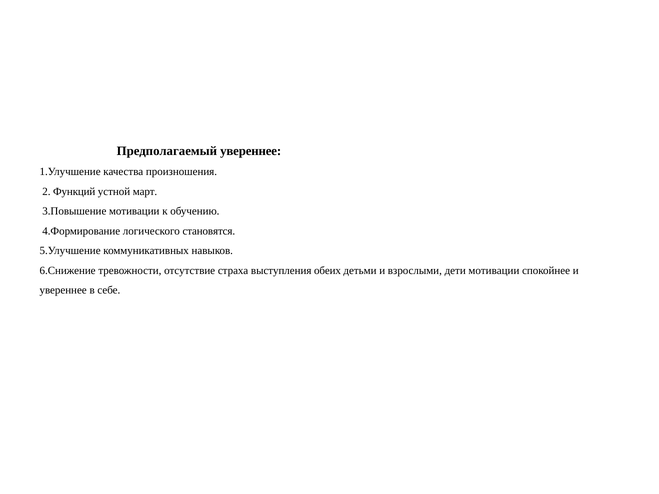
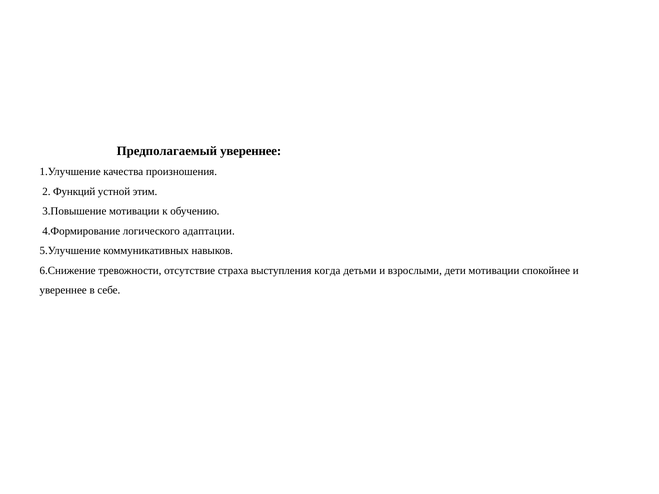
март: март -> этим (145, 192)
становятся: становятся -> адаптации (209, 231)
обеих: обеих -> когда (327, 271)
